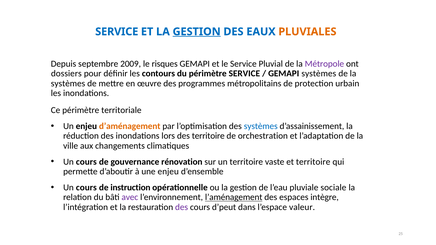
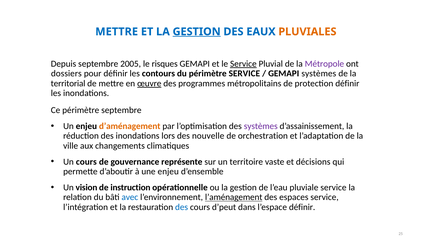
SERVICE: SERVICE -> METTRE (117, 32)
2009: 2009 -> 2005 (131, 64)
Service underline: none -> present (243, 64)
systèmes: systèmes -> territorial (68, 83)
œuvre underline: none -> present (149, 83)
protection urbain: urbain -> définir (347, 83)
périmètre territoriale: territoriale -> septembre (121, 110)
systèmes colour: blue -> purple (261, 126)
des territoire: territoire -> nouvelle (208, 136)
rénovation: rénovation -> représente (182, 162)
et territoire: territoire -> décisions (313, 162)
cours: cours -> vision (86, 188)
pluviale sociale: sociale -> service (333, 188)
avec colour: purple -> blue (130, 197)
espaces intègre: intègre -> service (325, 197)
des colour: purple -> blue (182, 207)
l’espace valeur: valeur -> définir (302, 207)
